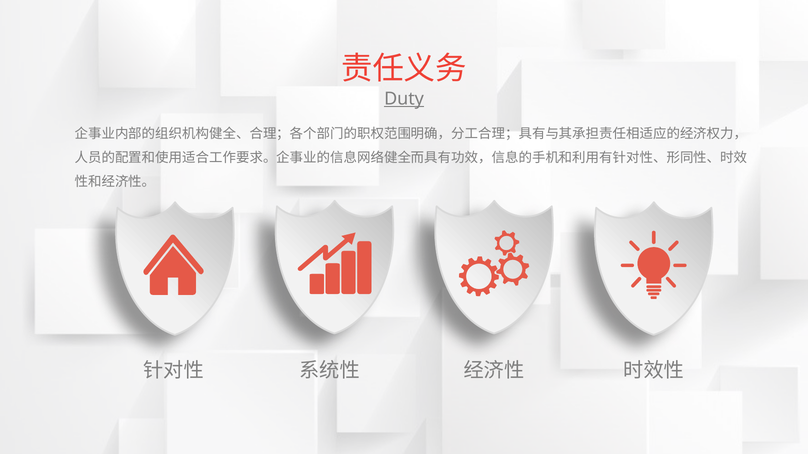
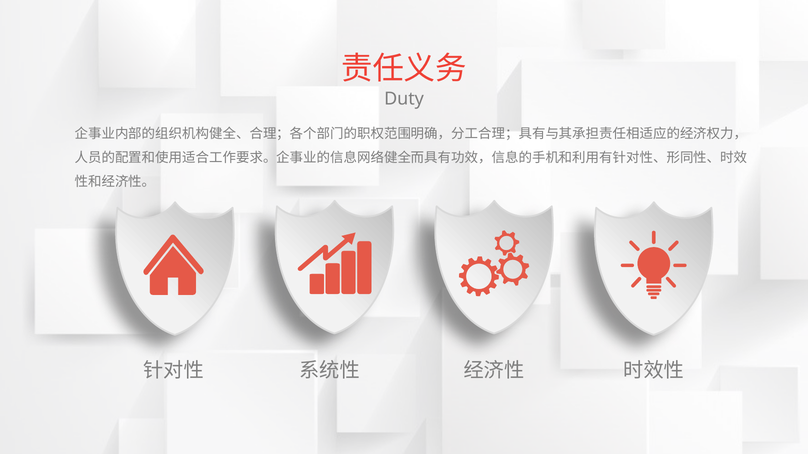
Duty underline: present -> none (404, 99)
